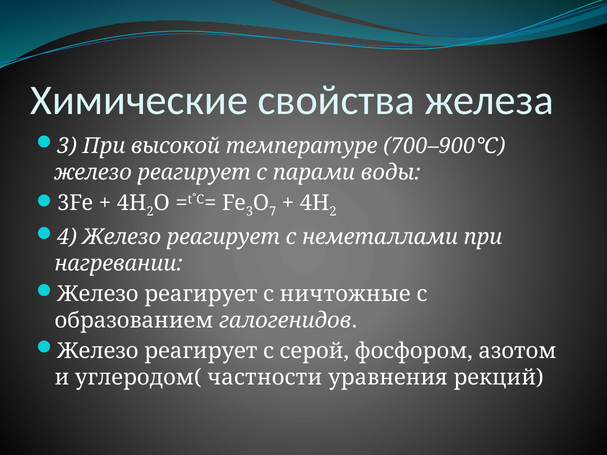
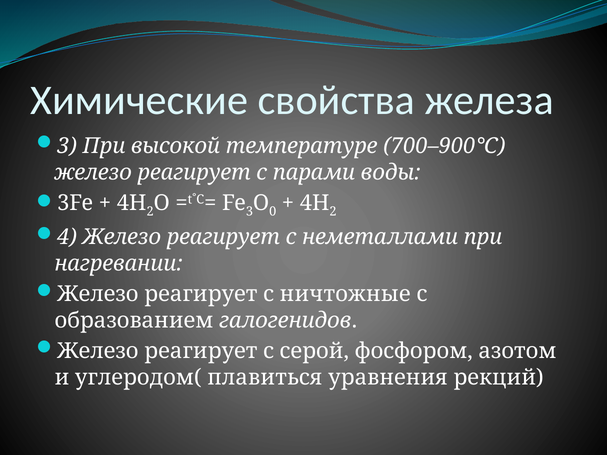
7: 7 -> 0 (273, 212)
частности: частности -> плавиться (265, 378)
